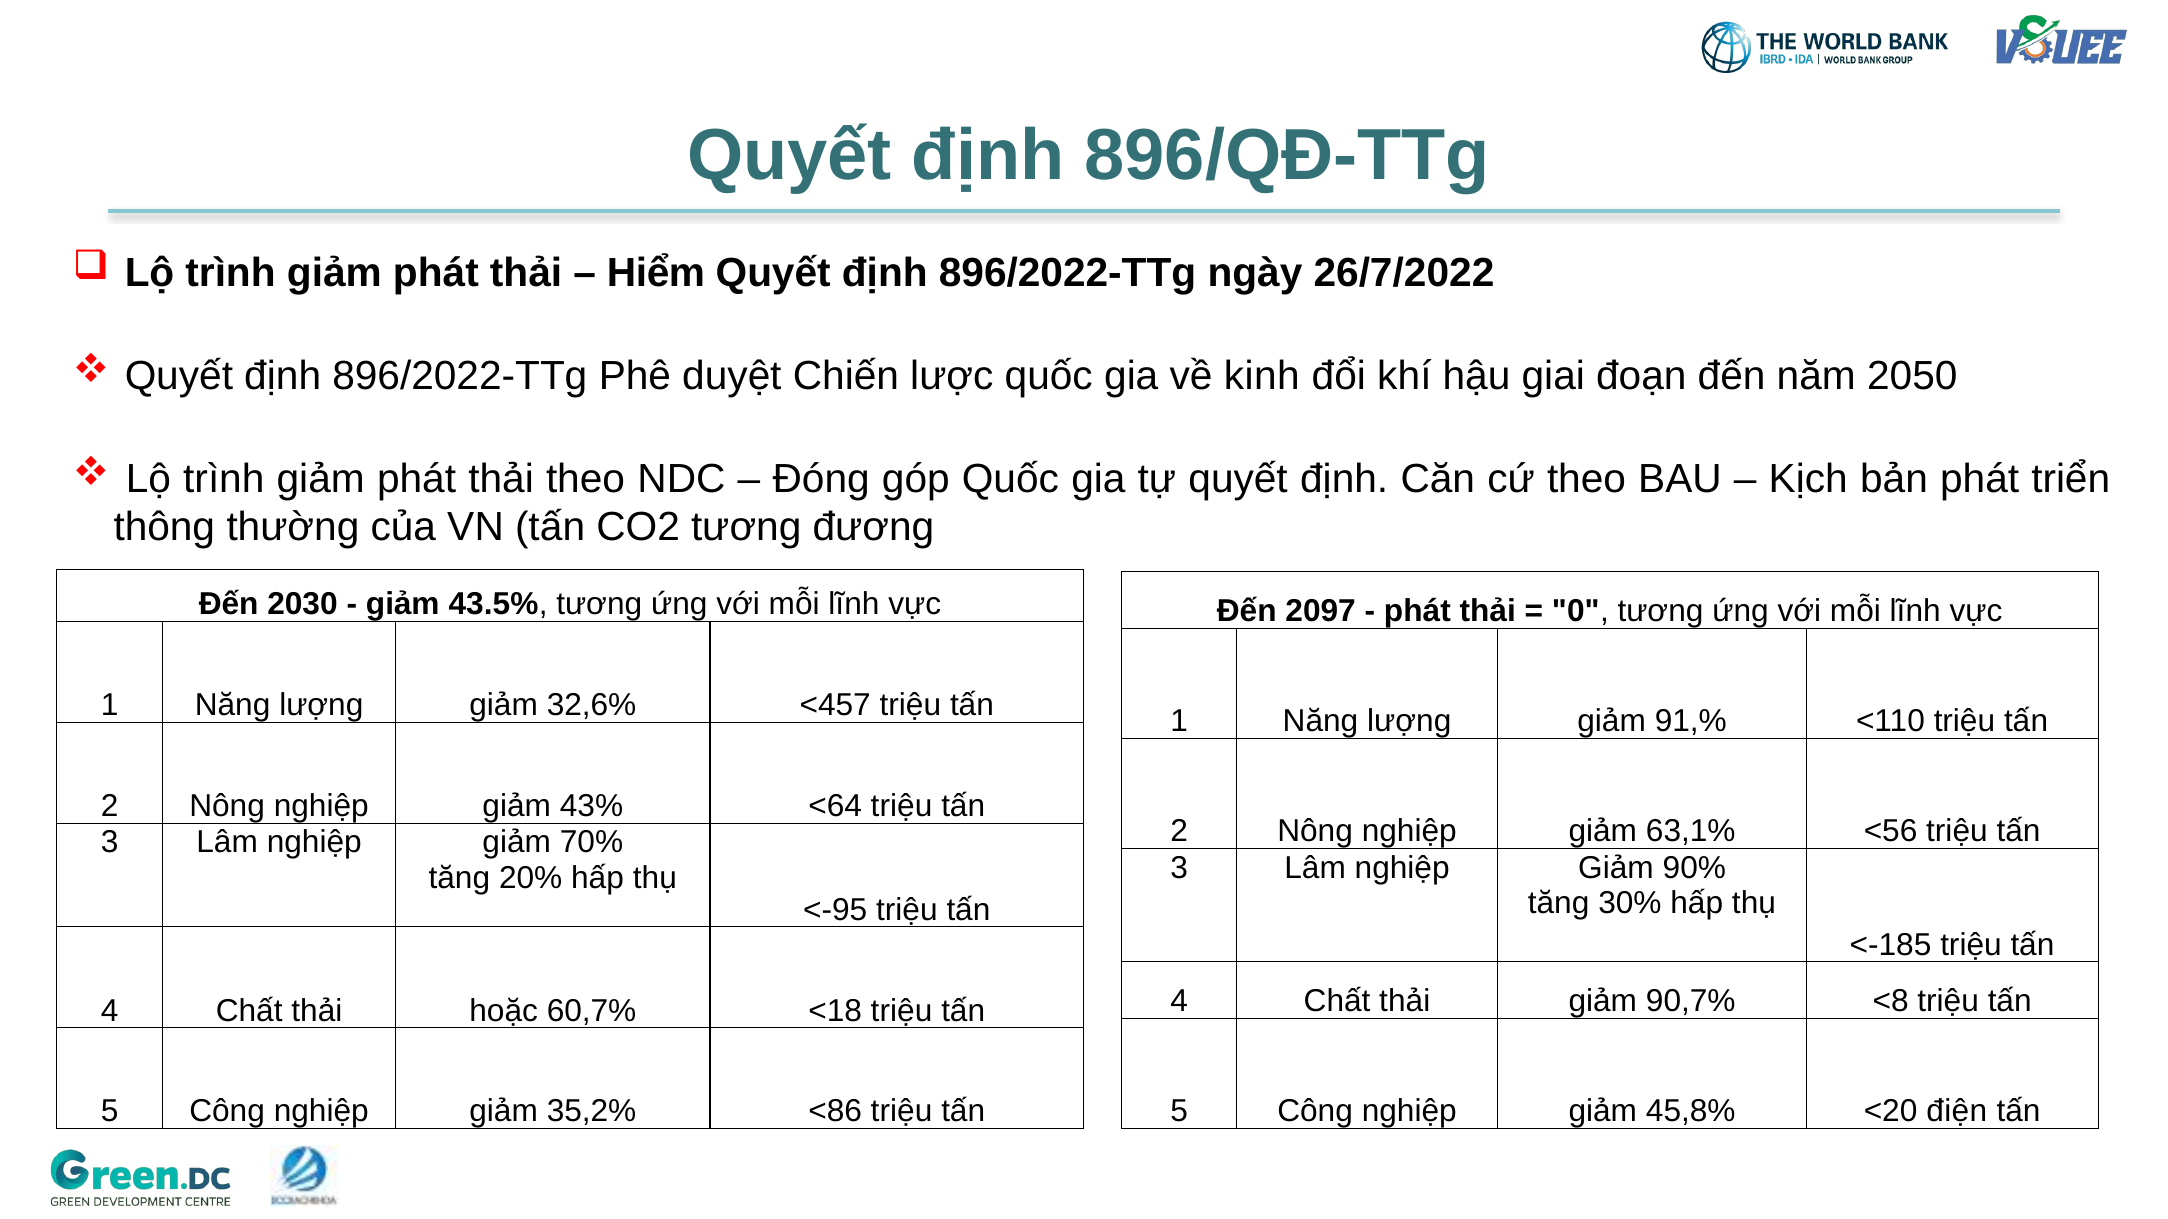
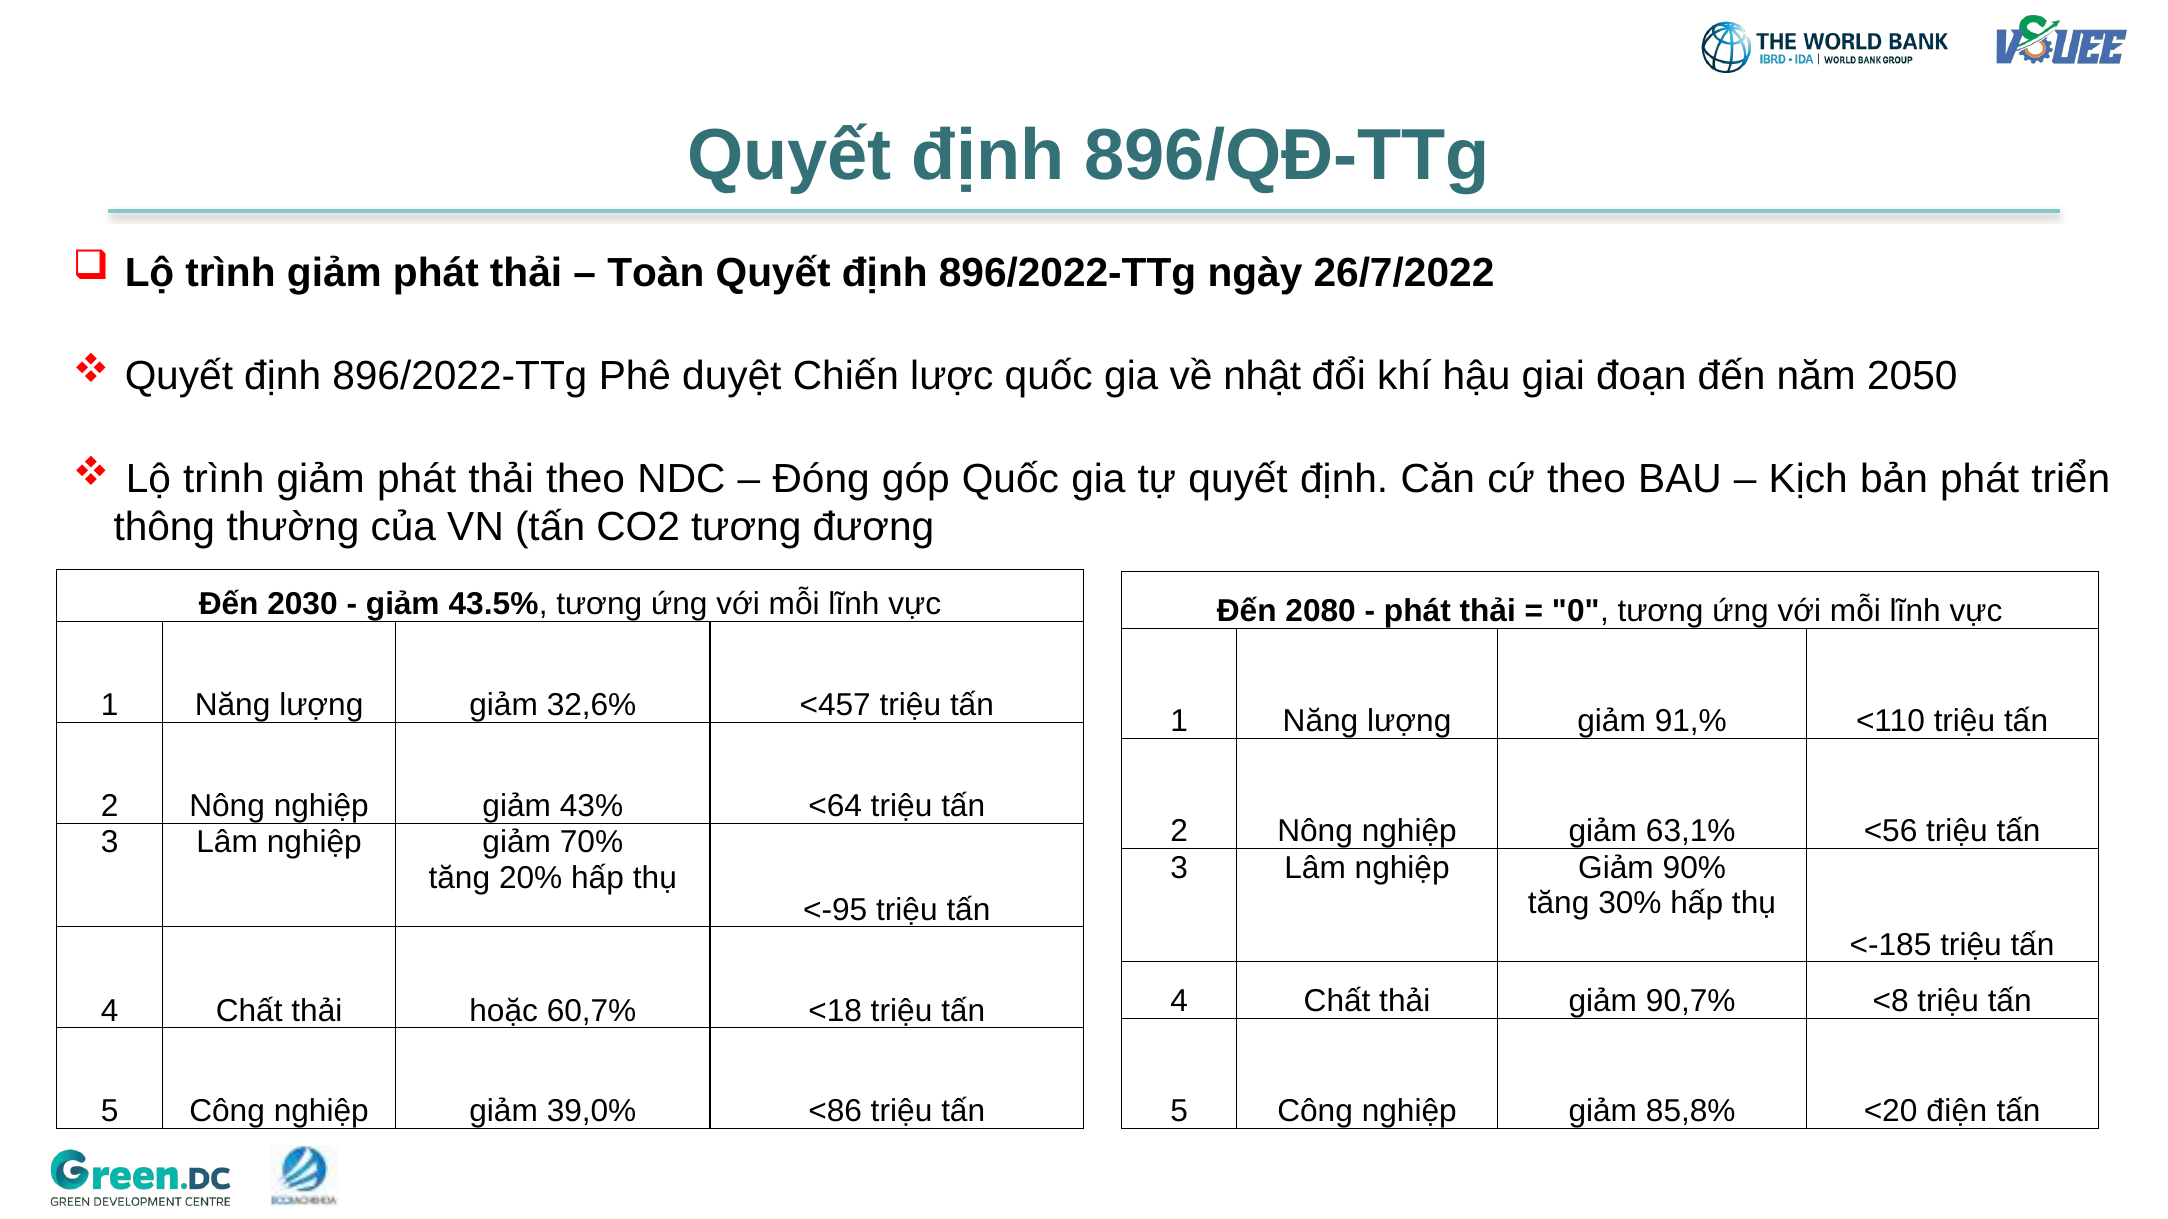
Hiểm: Hiểm -> Toàn (656, 273)
kinh: kinh -> nhật (1262, 376)
2097: 2097 -> 2080 (1321, 611)
45,8%: 45,8% -> 85,8% (1691, 1112)
35,2%: 35,2% -> 39,0% (592, 1112)
